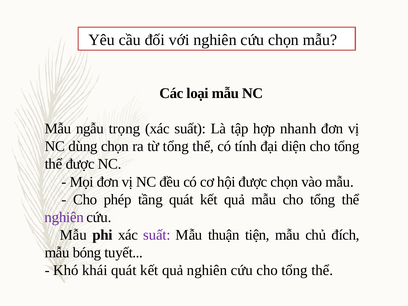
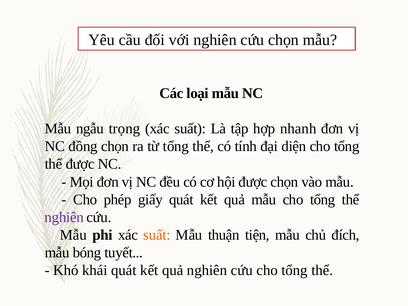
dùng: dùng -> đồng (83, 146)
tầng: tầng -> giấy (150, 199)
suất colour: purple -> orange (157, 235)
